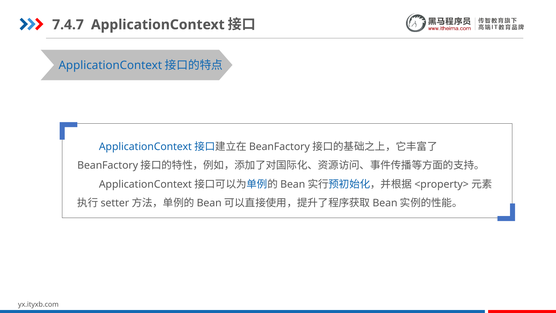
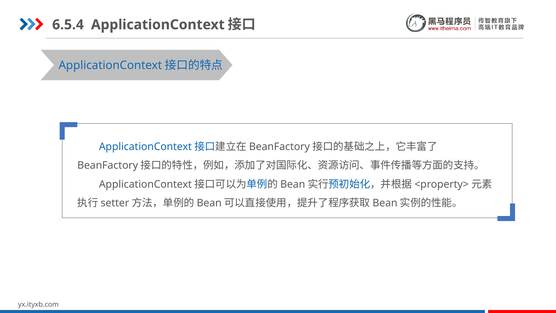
7.4.7: 7.4.7 -> 6.5.4 (68, 25)
